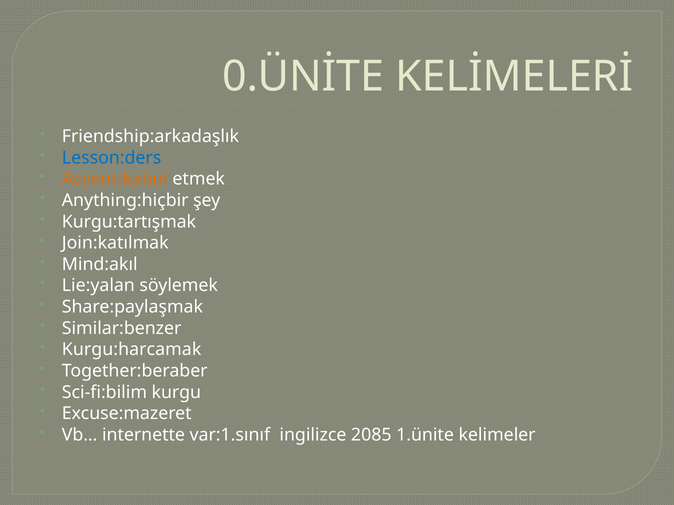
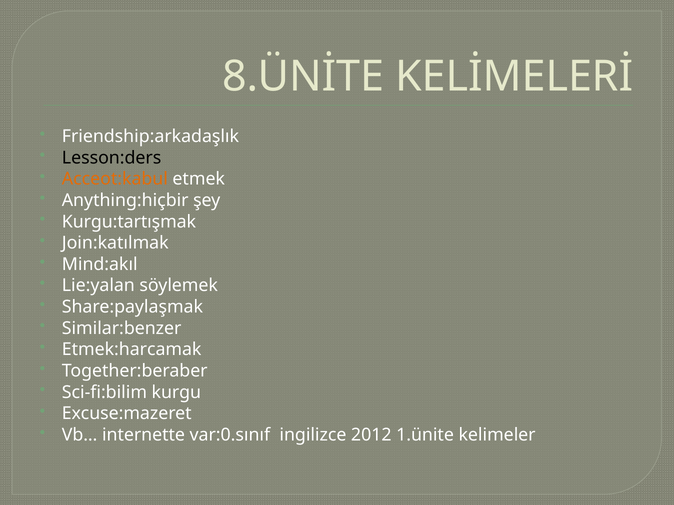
0.ÜNİTE: 0.ÜNİTE -> 8.ÜNİTE (303, 77)
Lesson:ders colour: blue -> black (112, 158)
Kurgu:harcamak: Kurgu:harcamak -> Etmek:harcamak (132, 350)
var:1.sınıf: var:1.sınıf -> var:0.sınıf (230, 435)
2085: 2085 -> 2012 (371, 435)
